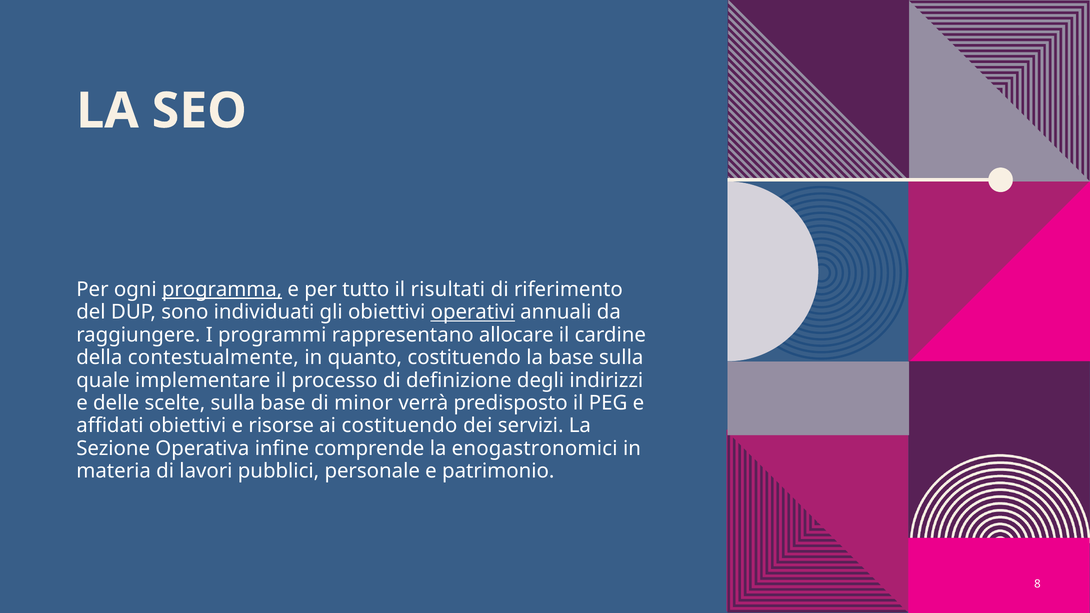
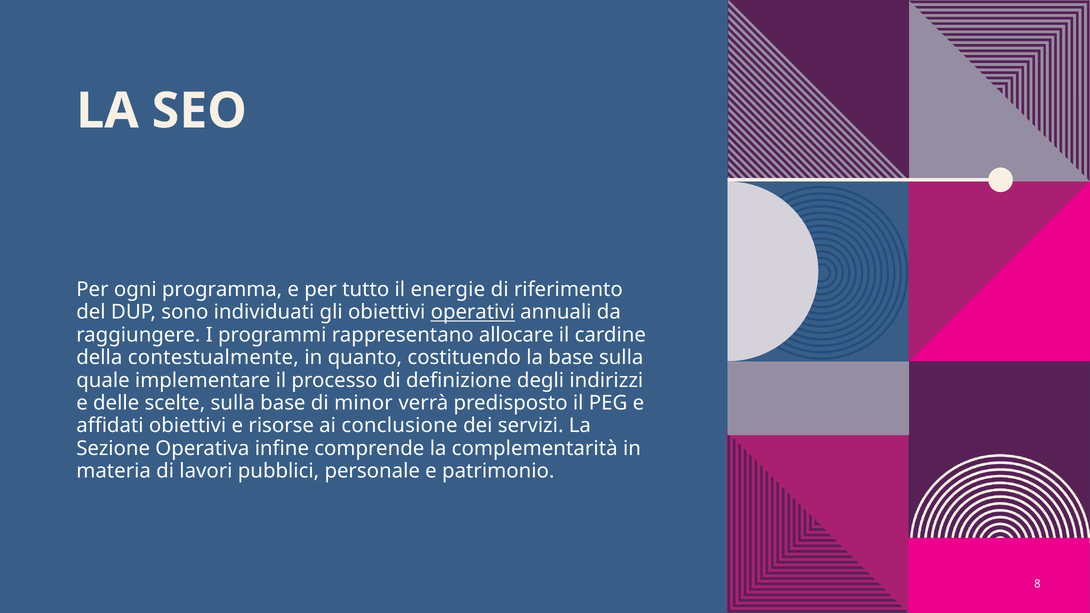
programma underline: present -> none (222, 289)
risultati: risultati -> energie (448, 289)
ai costituendo: costituendo -> conclusione (399, 426)
enogastronomici: enogastronomici -> complementarità (535, 449)
